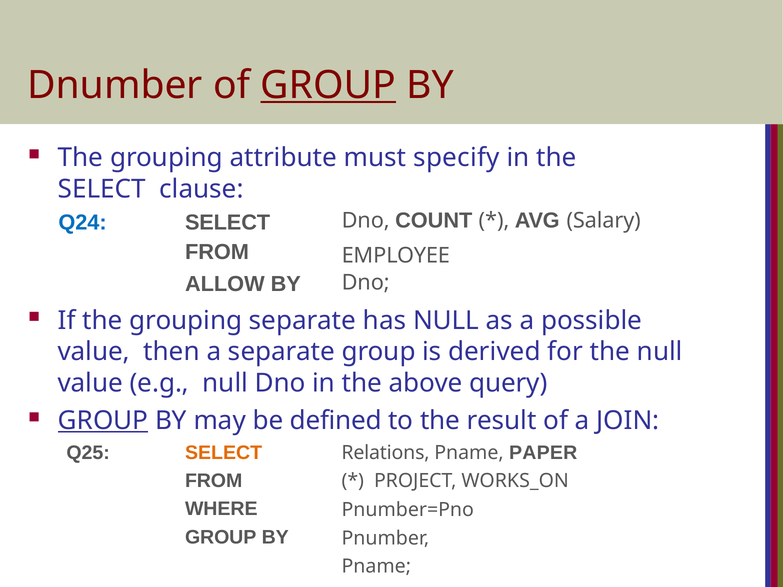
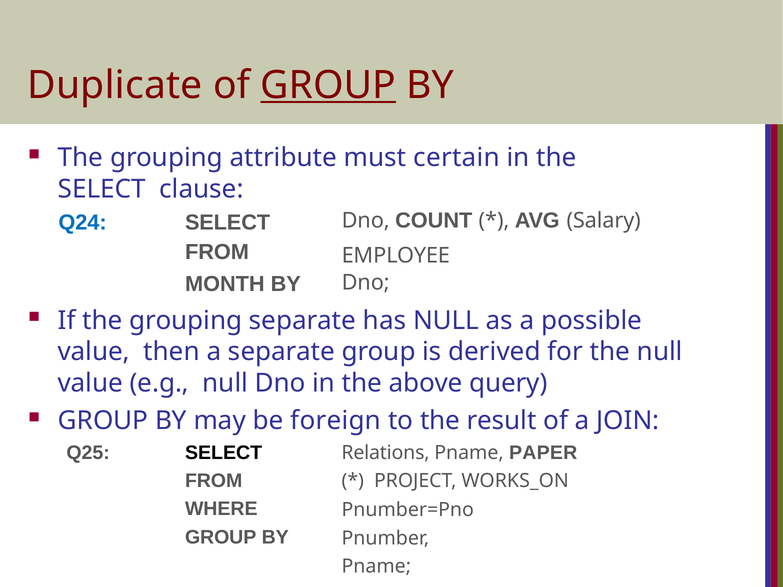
Dnumber: Dnumber -> Duplicate (115, 85)
specify: specify -> certain (457, 158)
ALLOW: ALLOW -> MONTH (225, 284)
GROUP underline: present -> none (103, 421)
defined: defined -> foreign (336, 421)
SELECT colour: orange -> black (224, 453)
